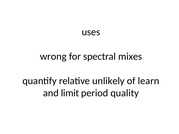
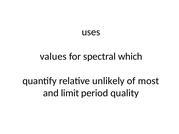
wrong: wrong -> values (53, 57)
mixes: mixes -> which (130, 57)
learn: learn -> most (149, 81)
